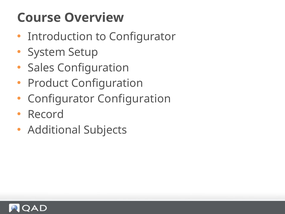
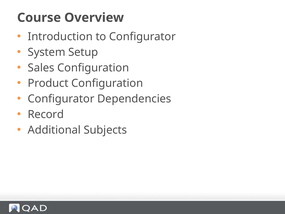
Configurator Configuration: Configuration -> Dependencies (134, 99)
